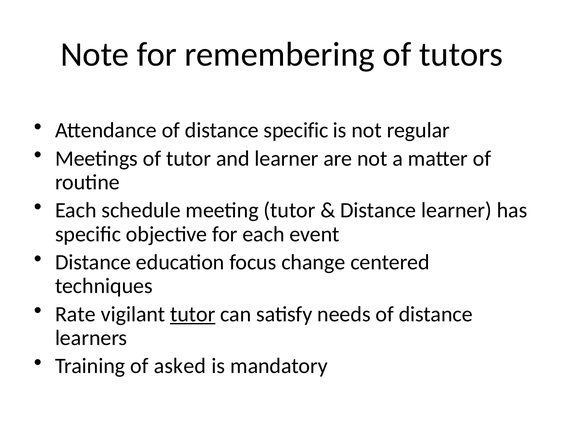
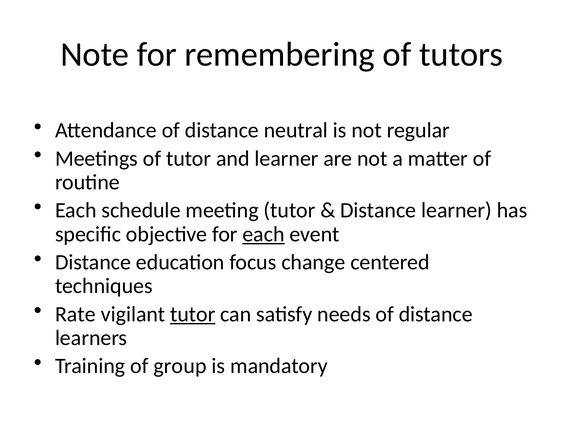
distance specific: specific -> neutral (296, 130)
each underline: none -> present (263, 234)
asked: asked -> group (180, 366)
